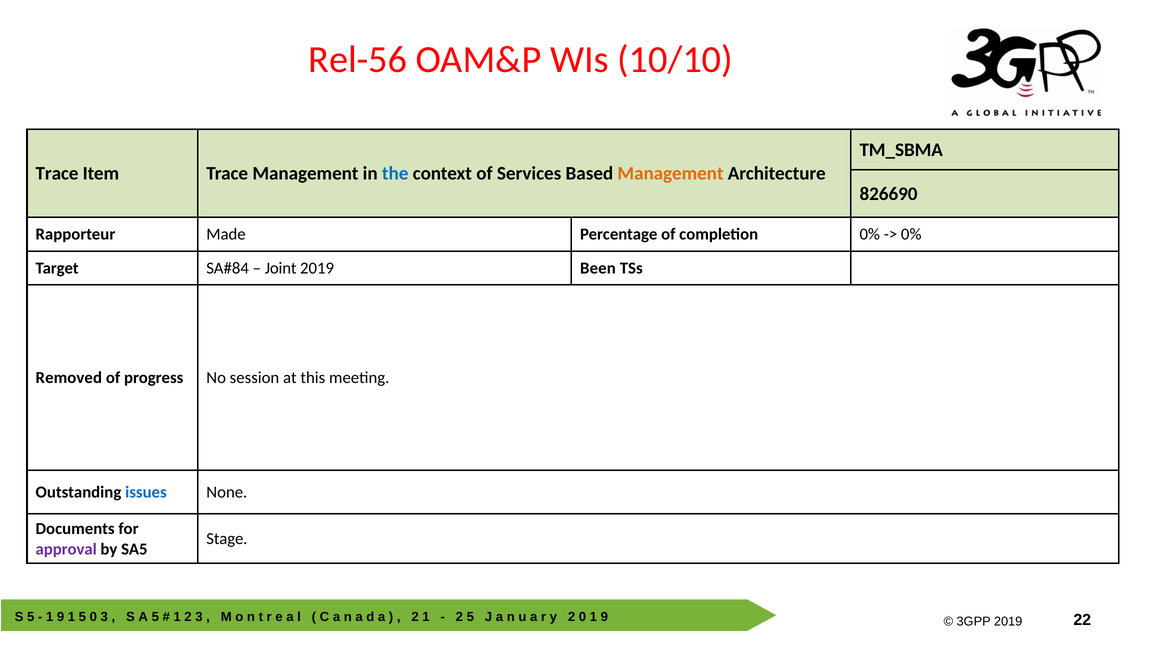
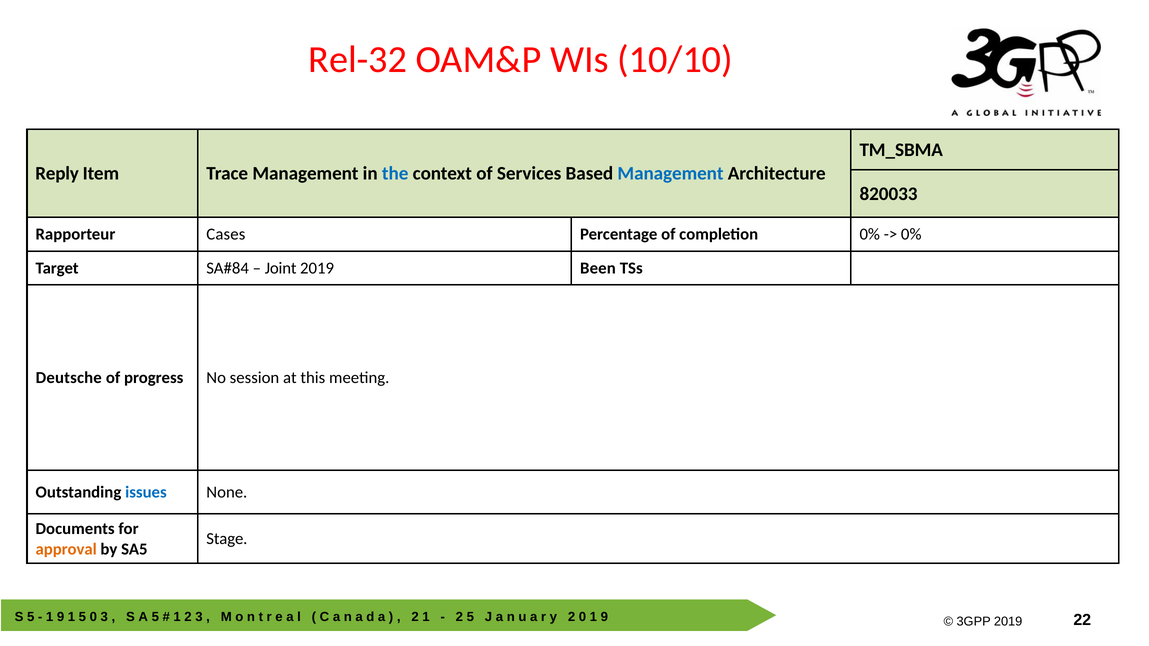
Rel-56: Rel-56 -> Rel-32 (358, 60)
Trace: Trace -> Reply (57, 174)
Management colour: orange -> blue (671, 174)
826690: 826690 -> 820033 (889, 194)
Made: Made -> Cases (226, 235)
Removed: Removed -> Deutsche (69, 378)
approval colour: purple -> orange (66, 549)
